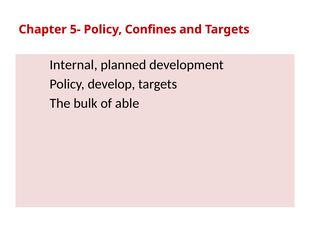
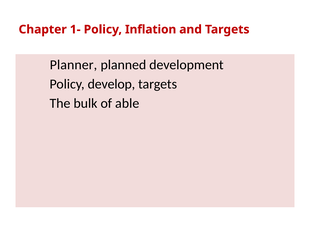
5-: 5- -> 1- (75, 30)
Confines: Confines -> Inflation (151, 30)
Internal: Internal -> Planner (73, 65)
